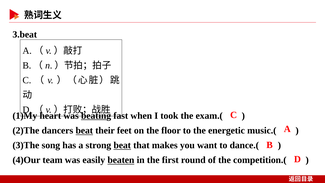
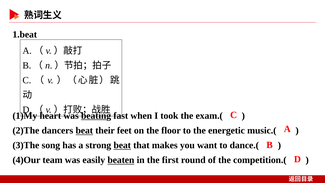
3.beat: 3.beat -> 1.beat (25, 34)
